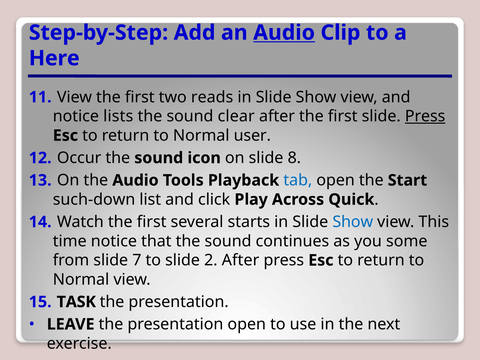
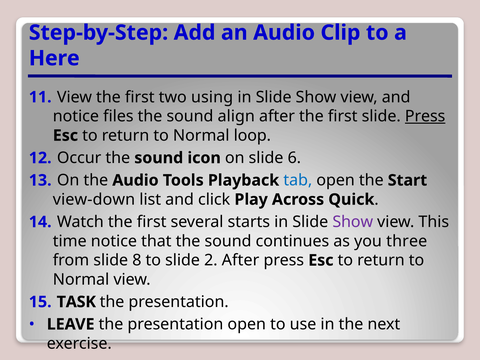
Audio underline: present -> none (284, 33)
reads: reads -> using (212, 97)
lists: lists -> files (118, 116)
clear: clear -> align (236, 116)
user: user -> loop (252, 136)
8: 8 -> 6 (294, 158)
such-down: such-down -> view-down (94, 200)
Show colour: blue -> purple (353, 222)
some: some -> three (407, 241)
7: 7 -> 8 (137, 260)
